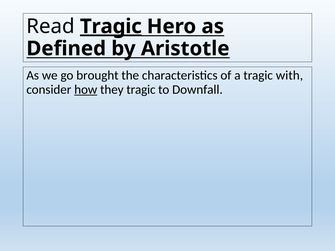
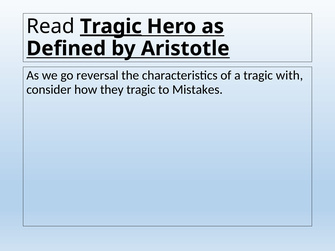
brought: brought -> reversal (97, 76)
how underline: present -> none (86, 90)
Downfall: Downfall -> Mistakes (197, 90)
